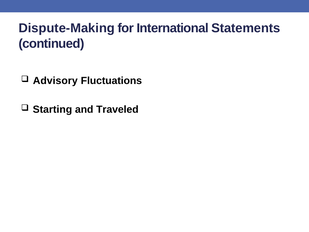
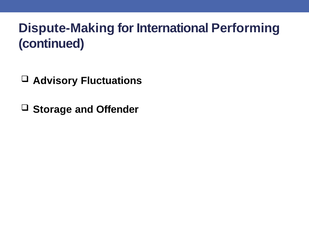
Statements: Statements -> Performing (246, 28)
Starting: Starting -> Storage (52, 109)
Traveled: Traveled -> Offender (117, 109)
